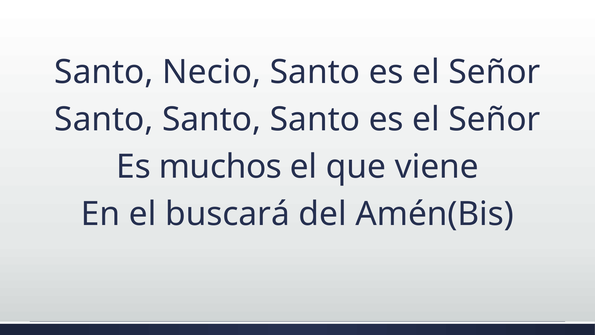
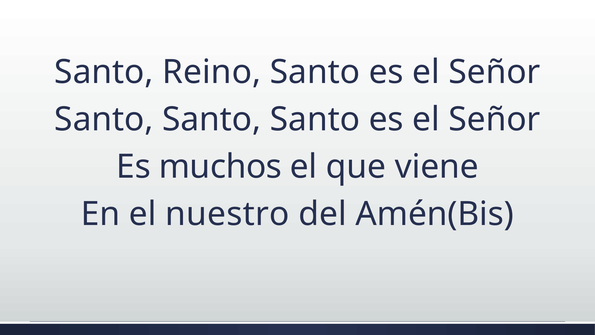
Necio: Necio -> Reino (212, 72)
buscará: buscará -> nuestro (227, 214)
